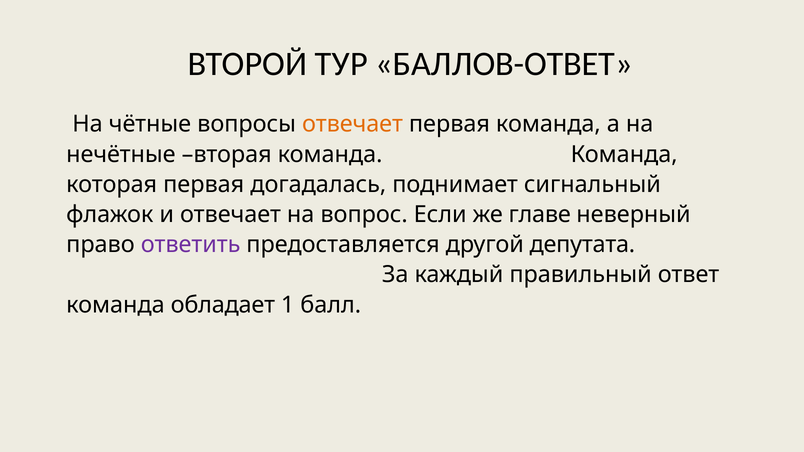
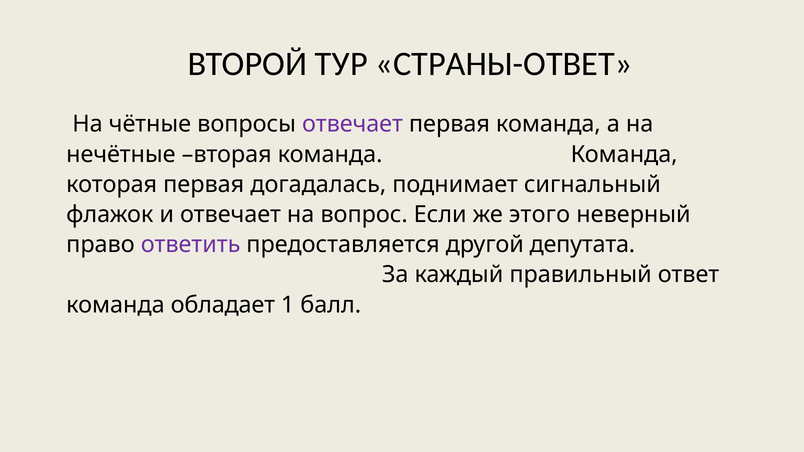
БАЛЛОВ-ОТВЕТ: БАЛЛОВ-ОТВЕТ -> СТРАНЫ-ОТВЕТ (504, 64)
отвечает colour: orange -> purple (352, 124)
главе: главе -> этого (539, 215)
